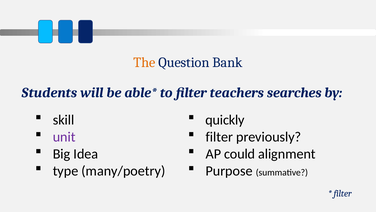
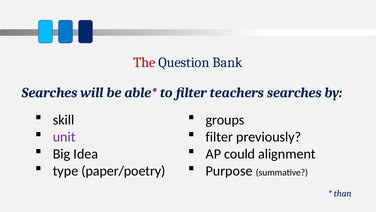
The colour: orange -> red (144, 62)
Students: Students -> Searches (49, 92)
quickly: quickly -> groups (225, 120)
many/poetry: many/poetry -> paper/poetry (123, 171)
filter: filter -> than (343, 193)
